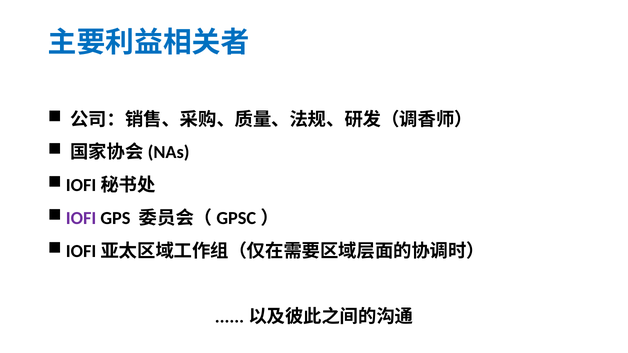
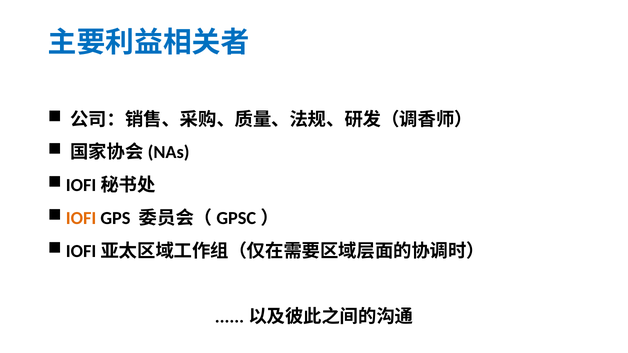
IOFI colour: purple -> orange (81, 218)
